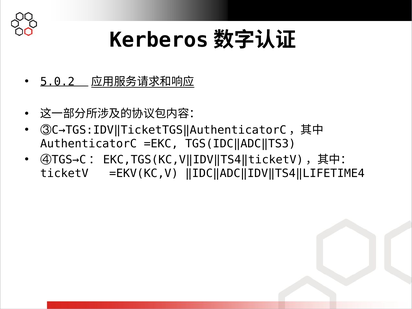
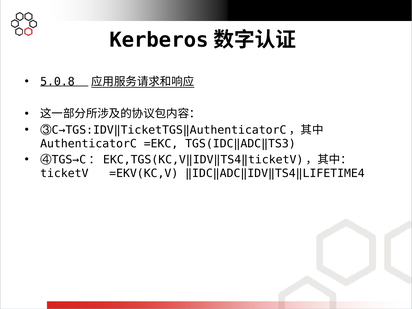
5.0.2: 5.0.2 -> 5.0.8 (57, 82)
